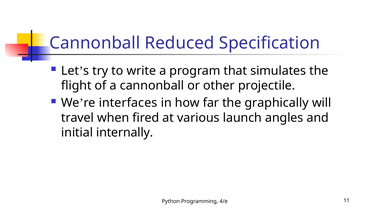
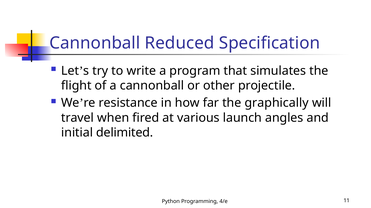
interfaces: interfaces -> resistance (128, 103)
internally: internally -> delimited (125, 133)
